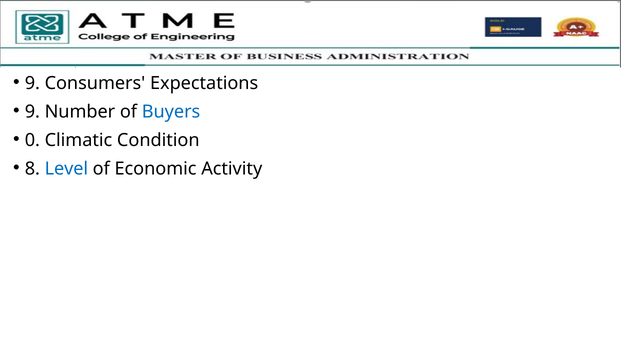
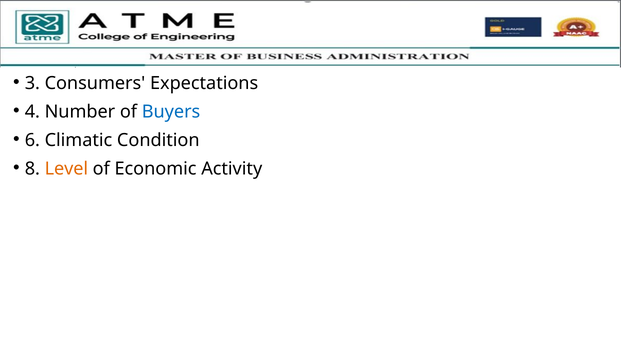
9: 9 -> 3 (32, 83)
9: 9 -> 4 (32, 112)
0: 0 -> 6 (32, 140)
Level colour: blue -> orange (66, 169)
